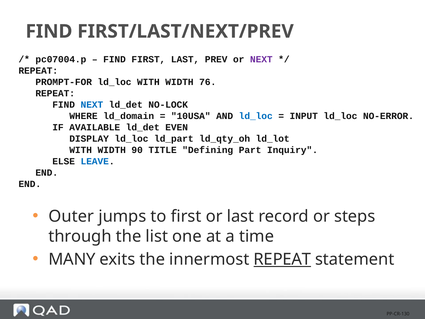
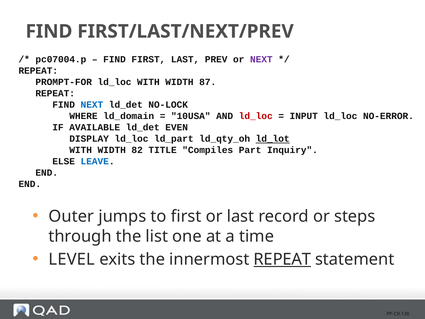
76: 76 -> 87 (208, 82)
ld_loc colour: blue -> red (256, 116)
ld_lot underline: none -> present (273, 139)
90: 90 -> 82 (137, 150)
Defining: Defining -> Compiles (208, 150)
MANY: MANY -> LEVEL (72, 259)
